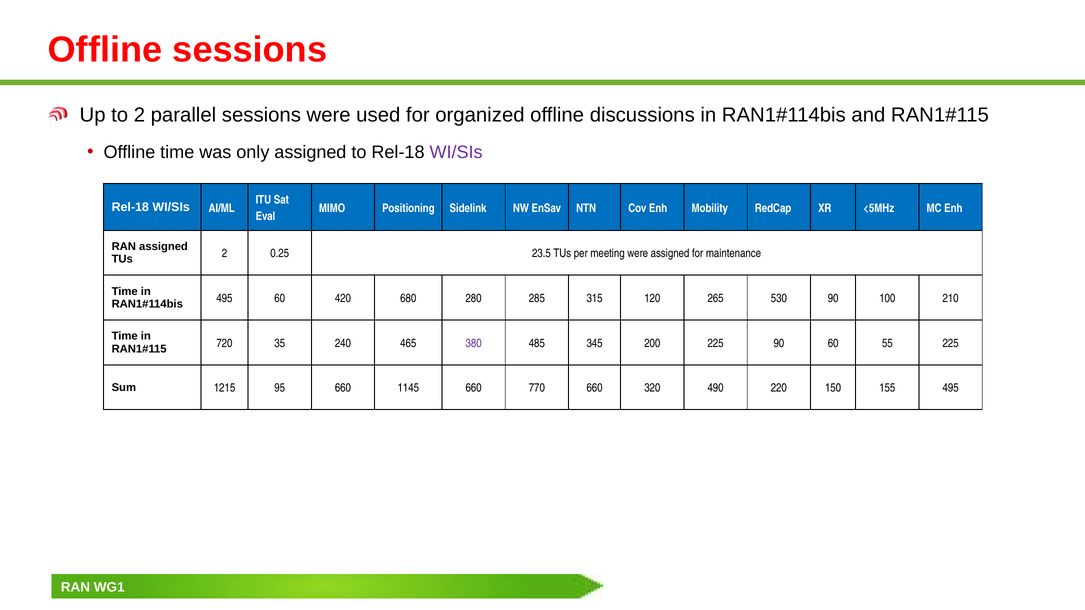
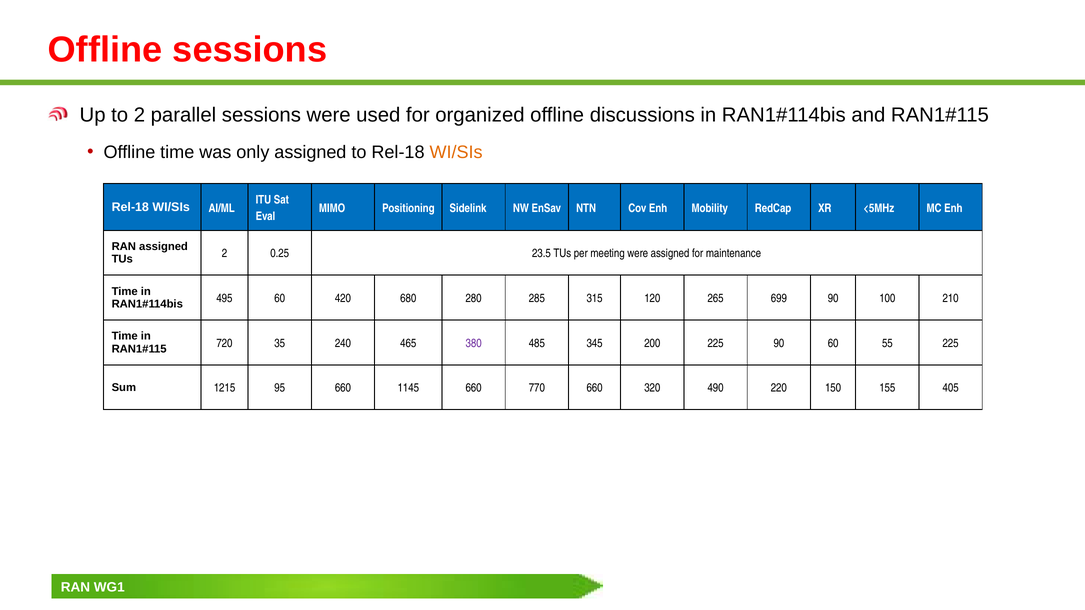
WI/SIs colour: purple -> orange (456, 152)
530: 530 -> 699 (779, 299)
155 495: 495 -> 405 (951, 388)
